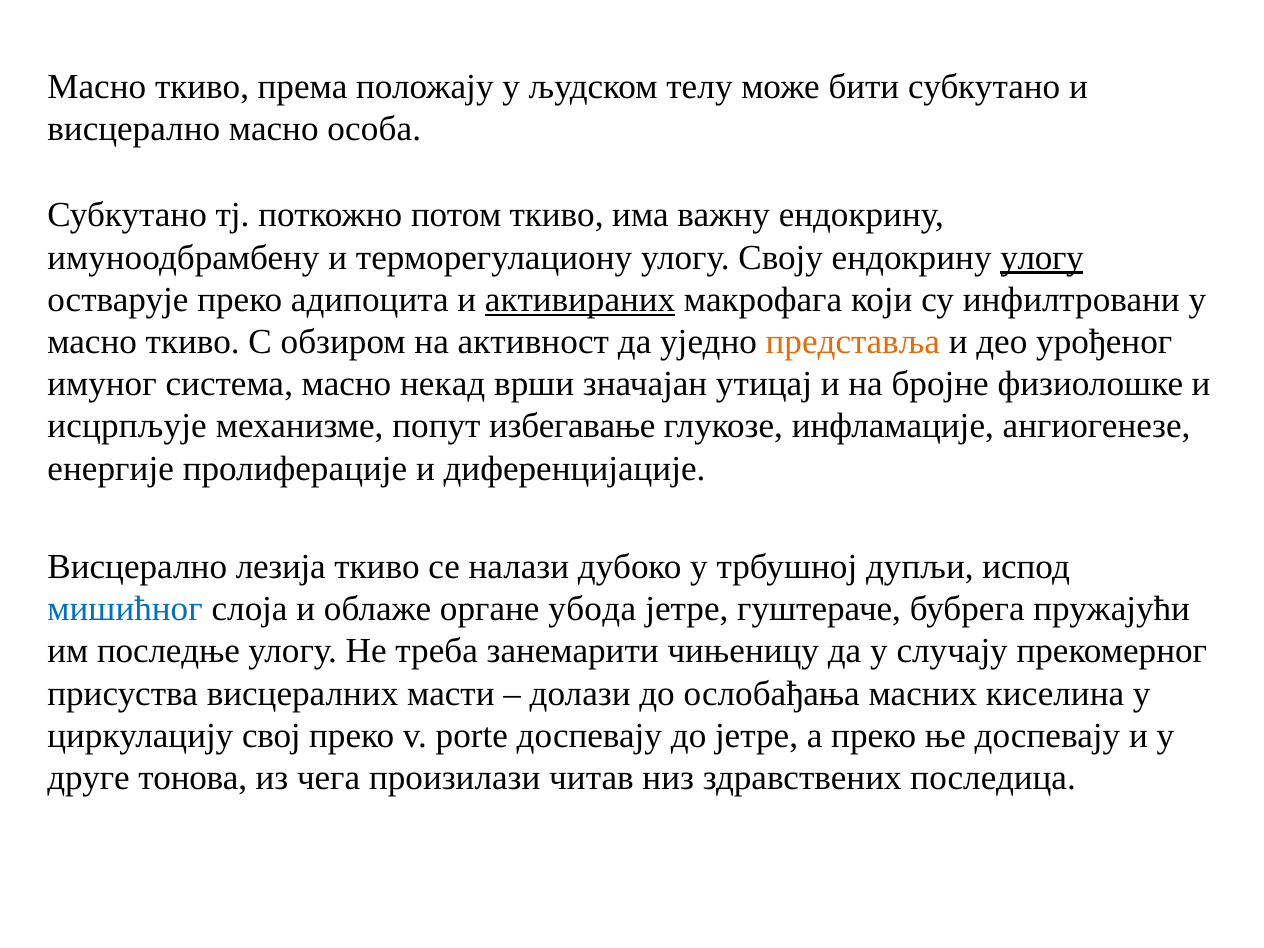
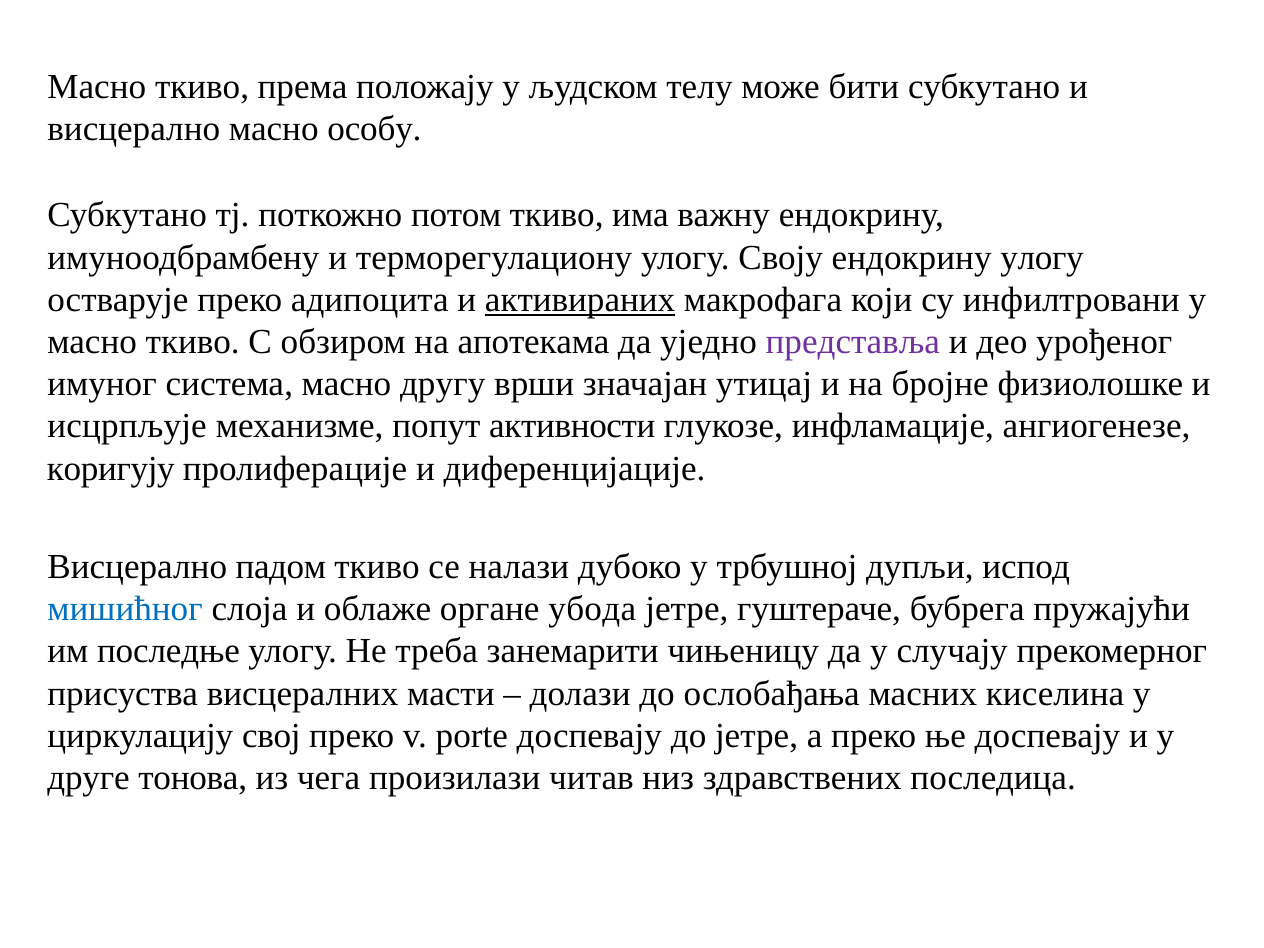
особа: особа -> особу (374, 129)
улогу underline: present -> none (1042, 257)
активност: активност -> апотекама (534, 342)
представља colour: orange -> purple (853, 342)
некад: некад -> другу (443, 384)
избегавање: избегавање -> активности (572, 426)
енергије: енергије -> коригују (111, 468)
лезија: лезија -> падом (281, 567)
